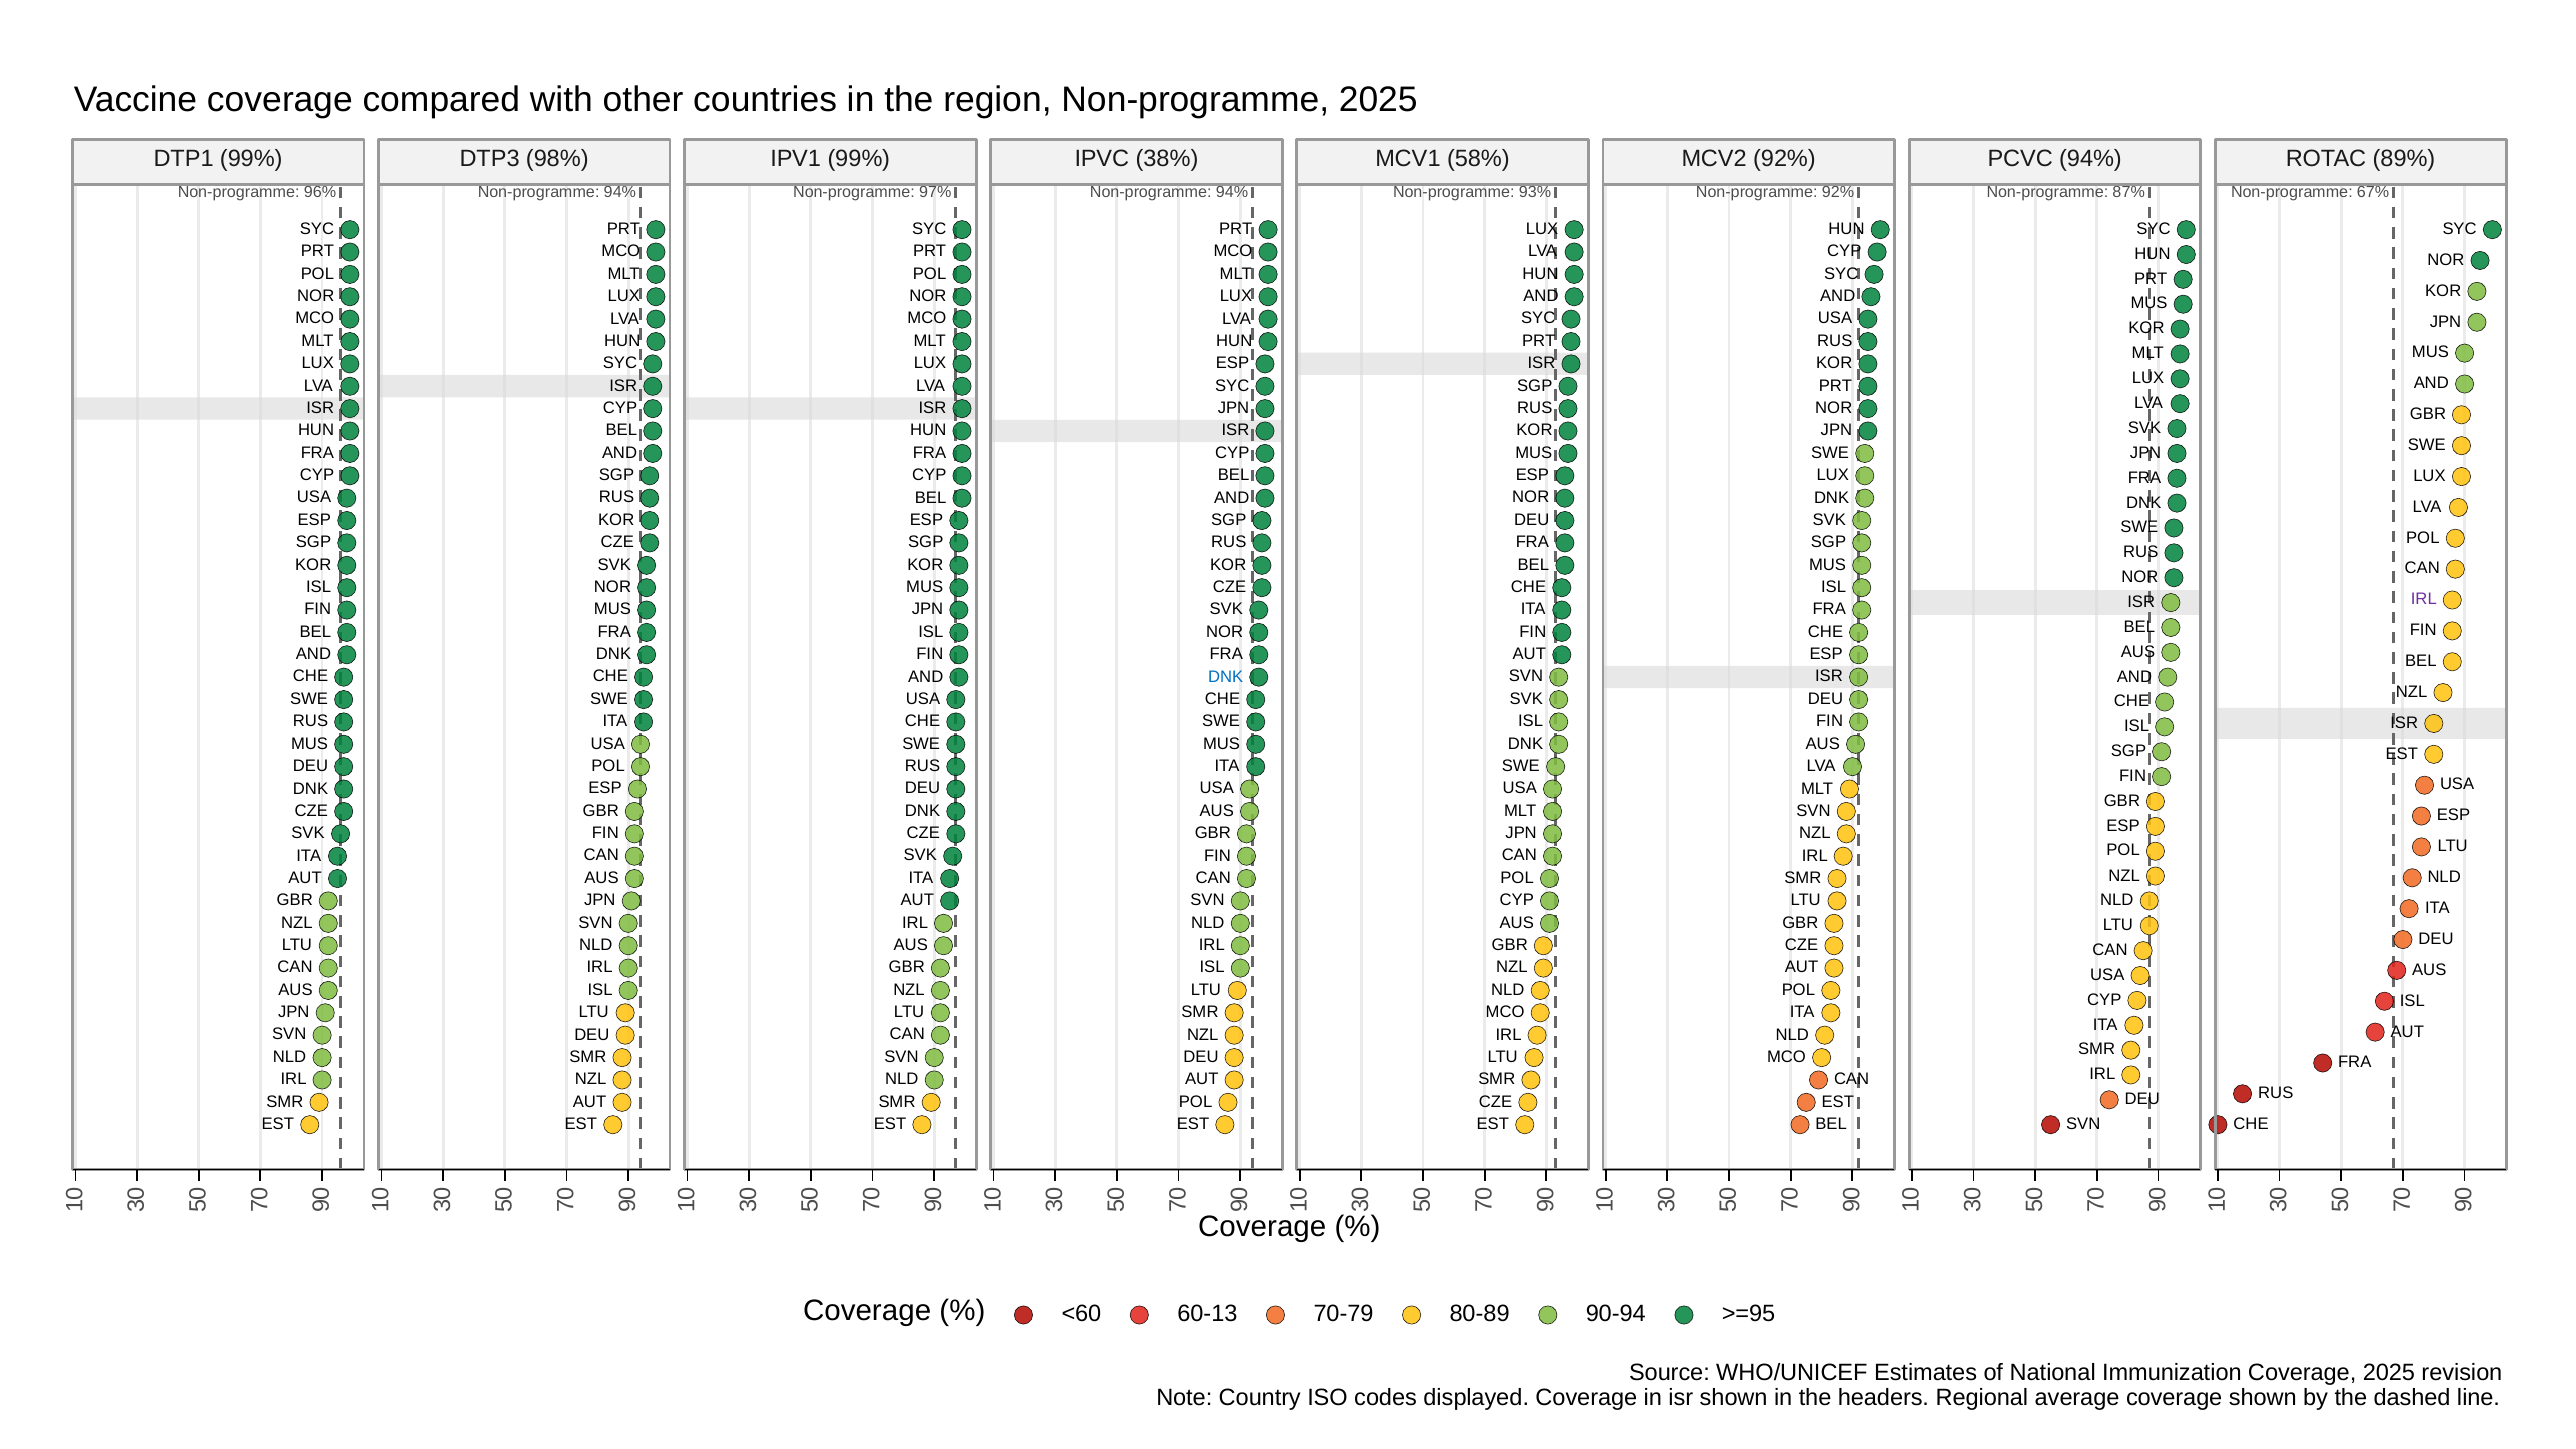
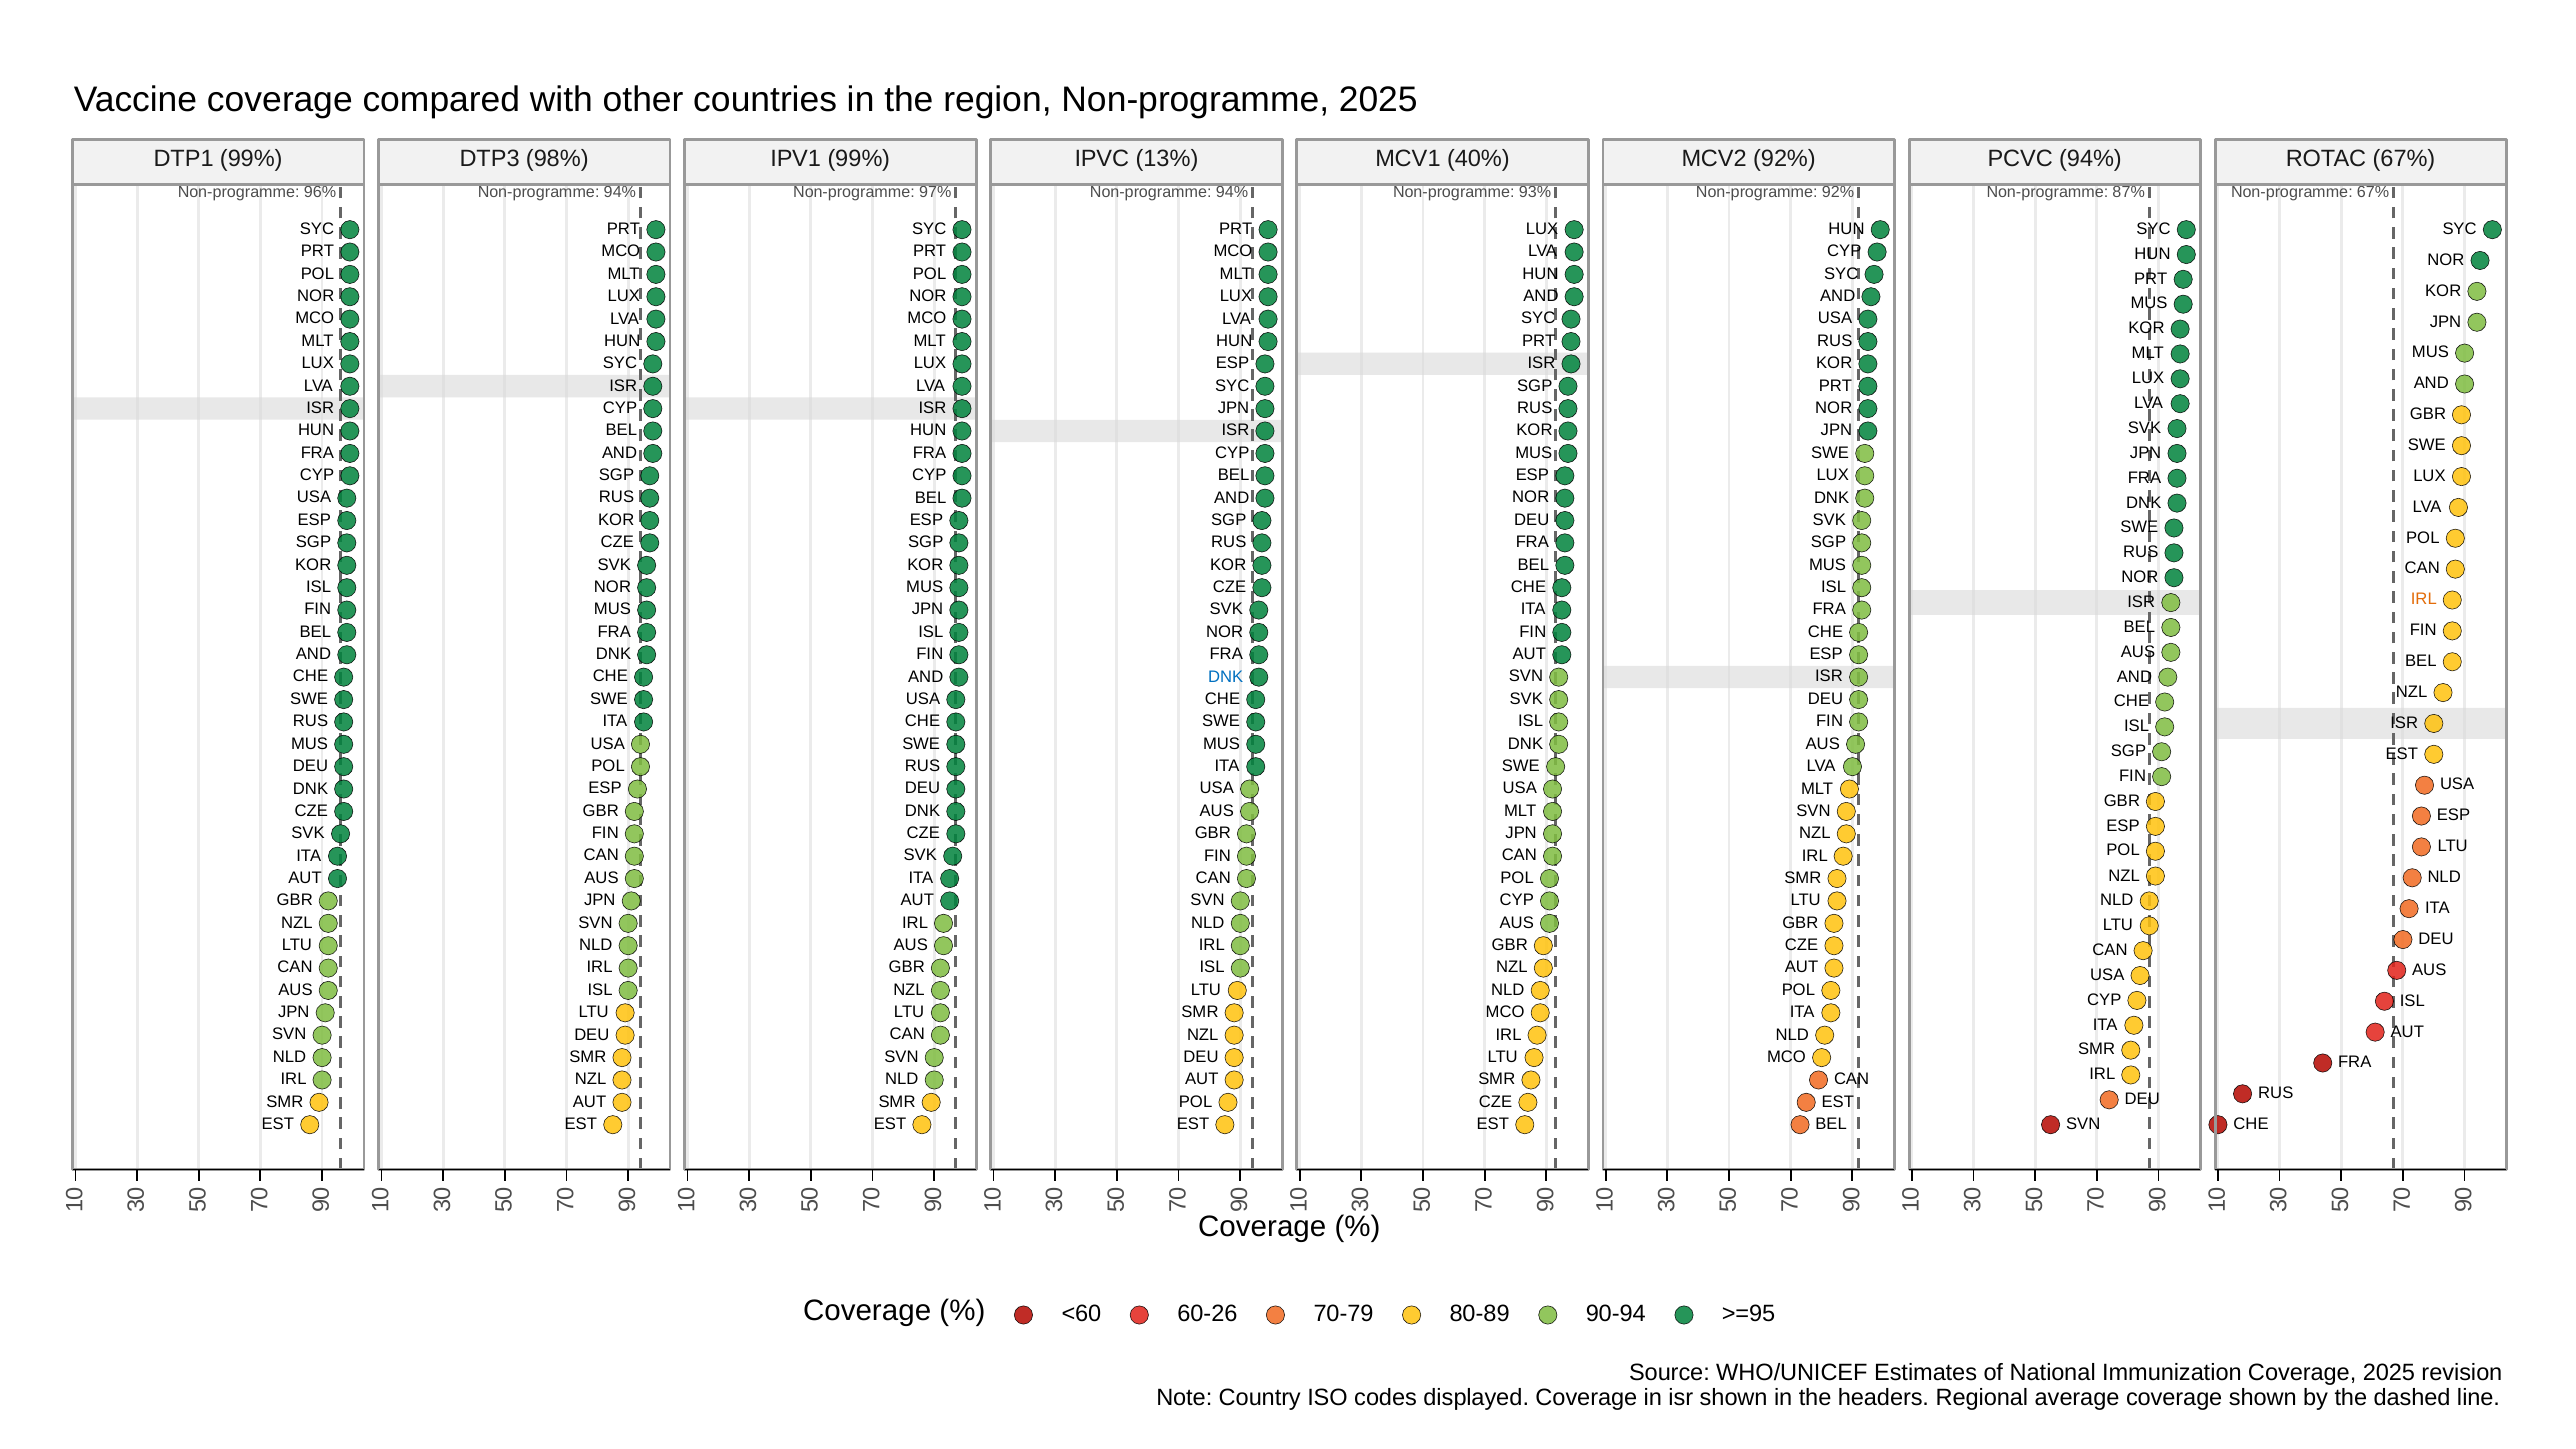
38%: 38% -> 13% (1167, 159)
58%: 58% -> 40% (1478, 159)
ROTAC 89%: 89% -> 67% (2404, 159)
IRL colour: purple -> orange (2424, 599)
60-13: 60-13 -> 60-26 (1207, 1314)
